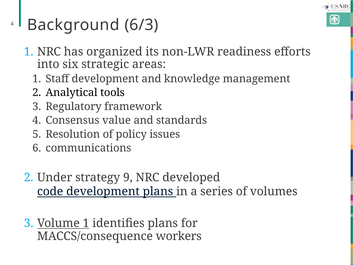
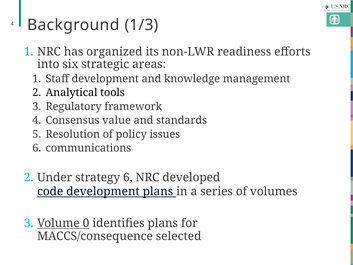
6/3: 6/3 -> 1/3 (141, 25)
strategy 9: 9 -> 6 (128, 177)
Volume 1: 1 -> 0 (86, 223)
workers: workers -> selected (179, 236)
